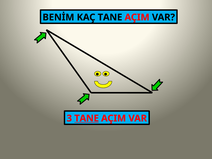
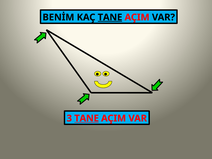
TANE underline: none -> present (110, 17)
